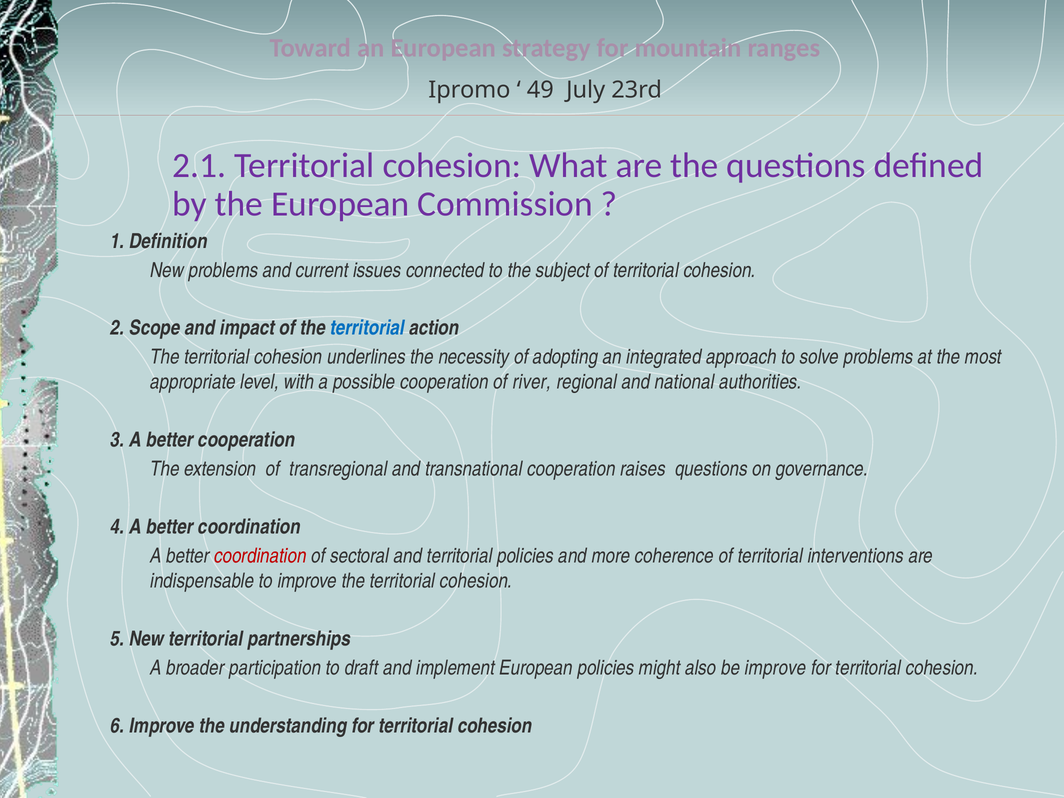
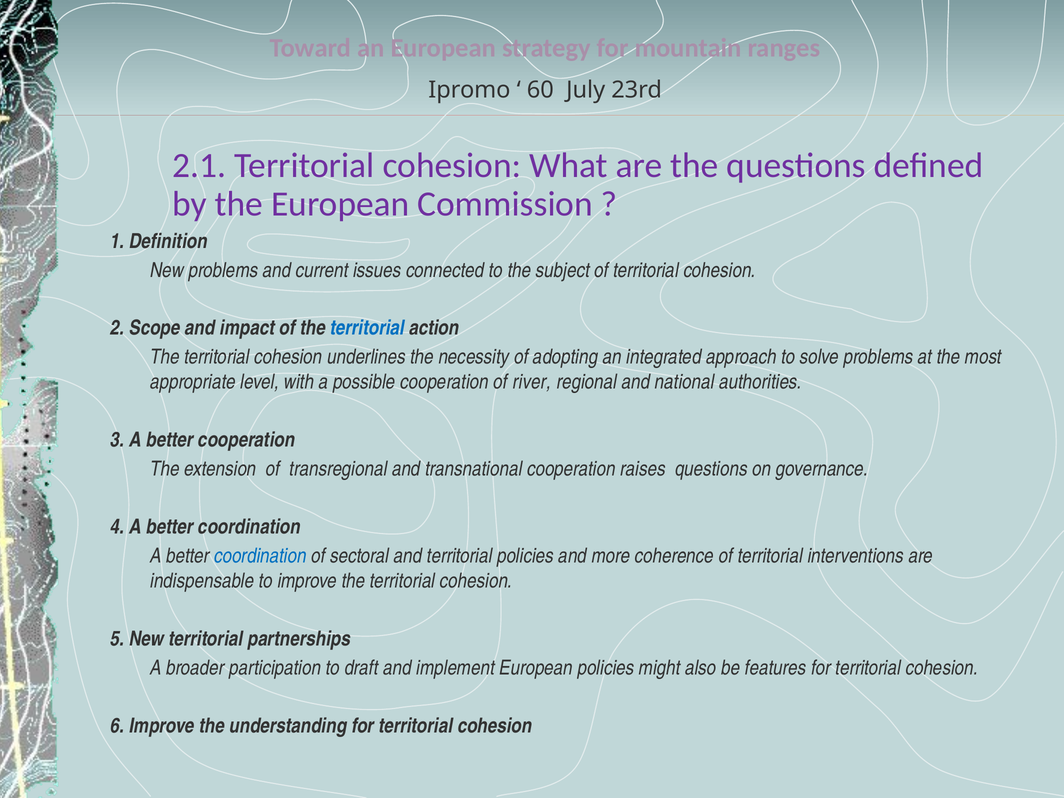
49: 49 -> 60 (540, 90)
coordination colour: red -> blue (260, 556)
be improve: improve -> features (776, 668)
